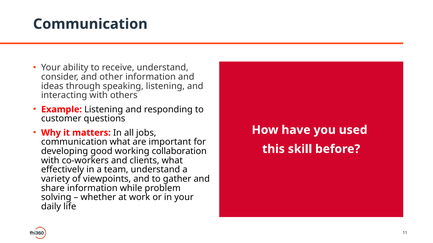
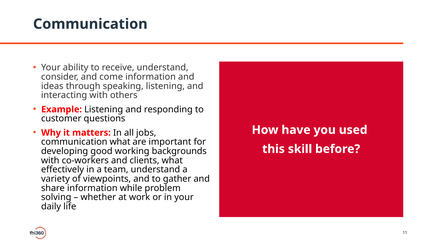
other: other -> come (111, 77)
collaboration: collaboration -> backgrounds (179, 152)
